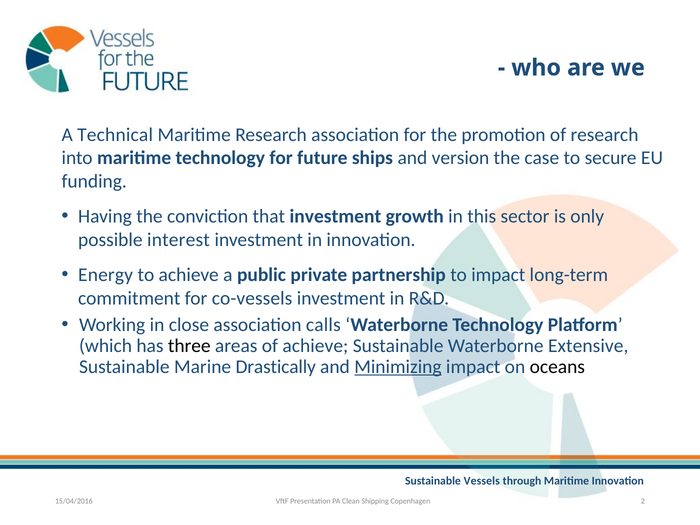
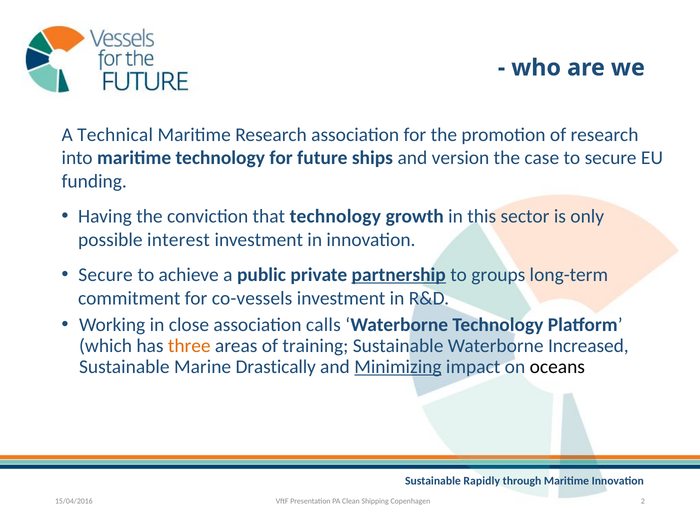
that investment: investment -> technology (335, 216)
Energy: Energy -> Secure (106, 275)
partnership underline: none -> present (399, 275)
to impact: impact -> groups (498, 275)
three colour: black -> orange (189, 346)
of achieve: achieve -> training (315, 346)
Extensive: Extensive -> Increased (588, 346)
Vessels: Vessels -> Rapidly (482, 481)
